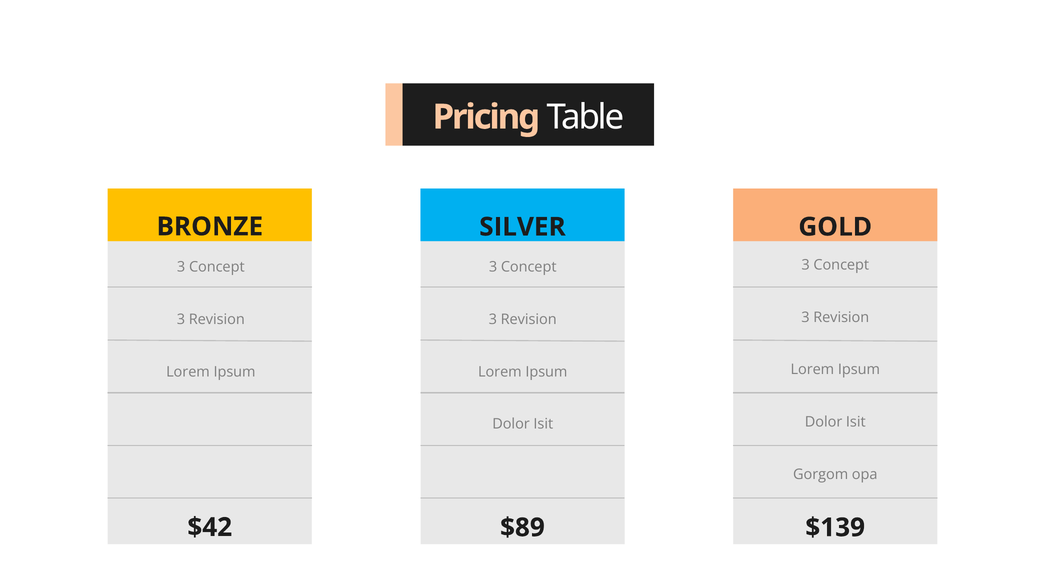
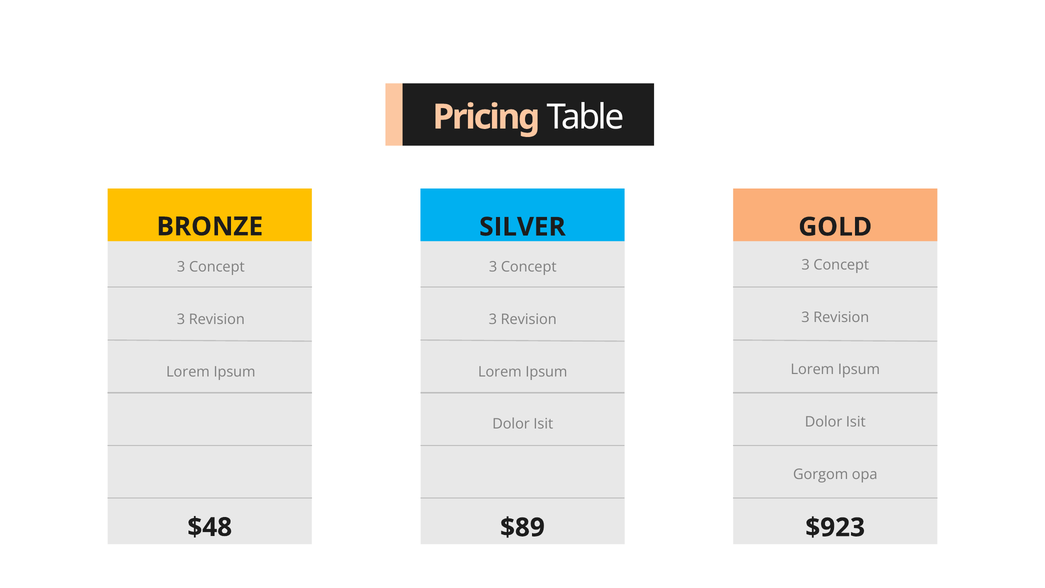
$42: $42 -> $48 (210, 527)
$139: $139 -> $923 (835, 527)
